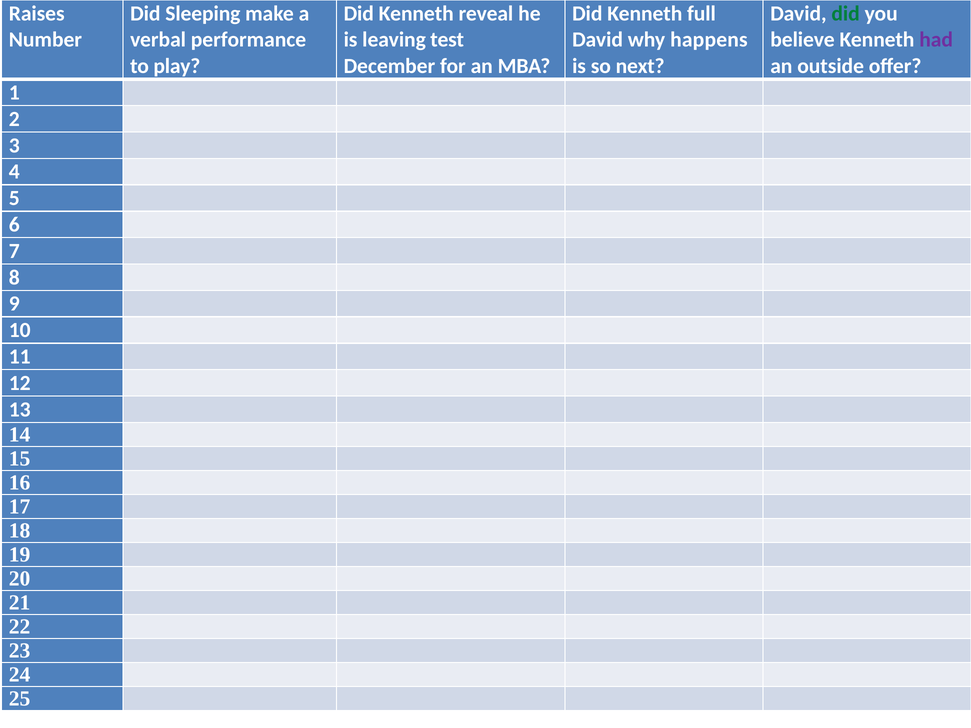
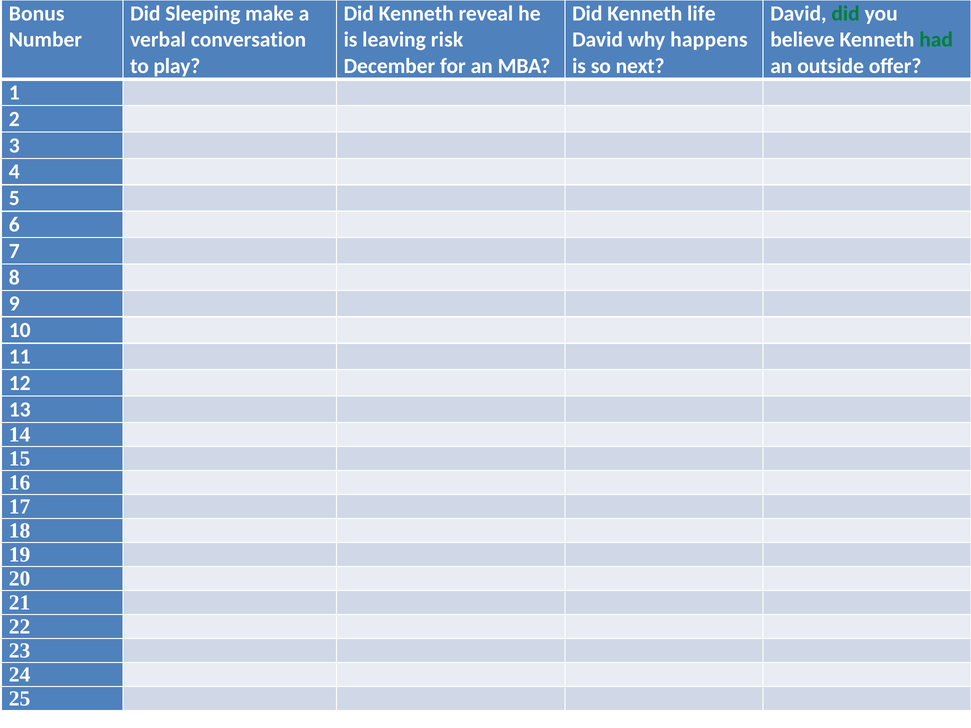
Raises: Raises -> Bonus (37, 13)
full: full -> life (701, 13)
performance: performance -> conversation (248, 40)
test: test -> risk (447, 40)
had colour: purple -> green (936, 40)
